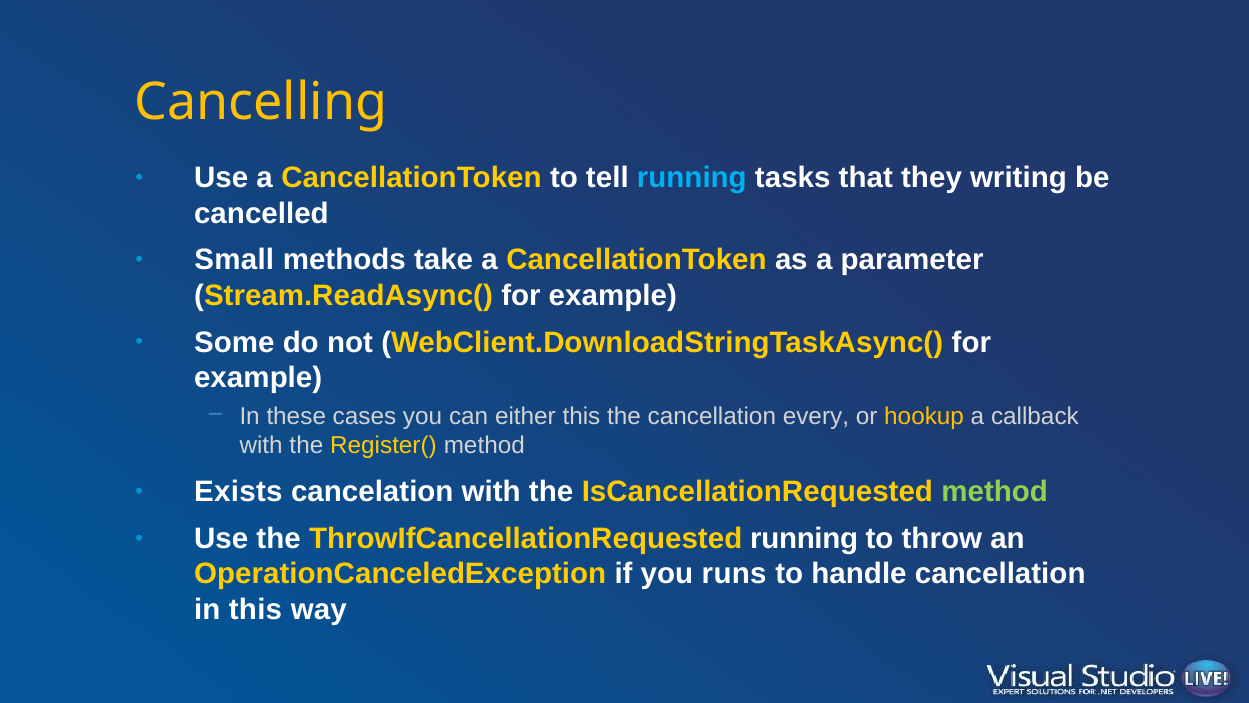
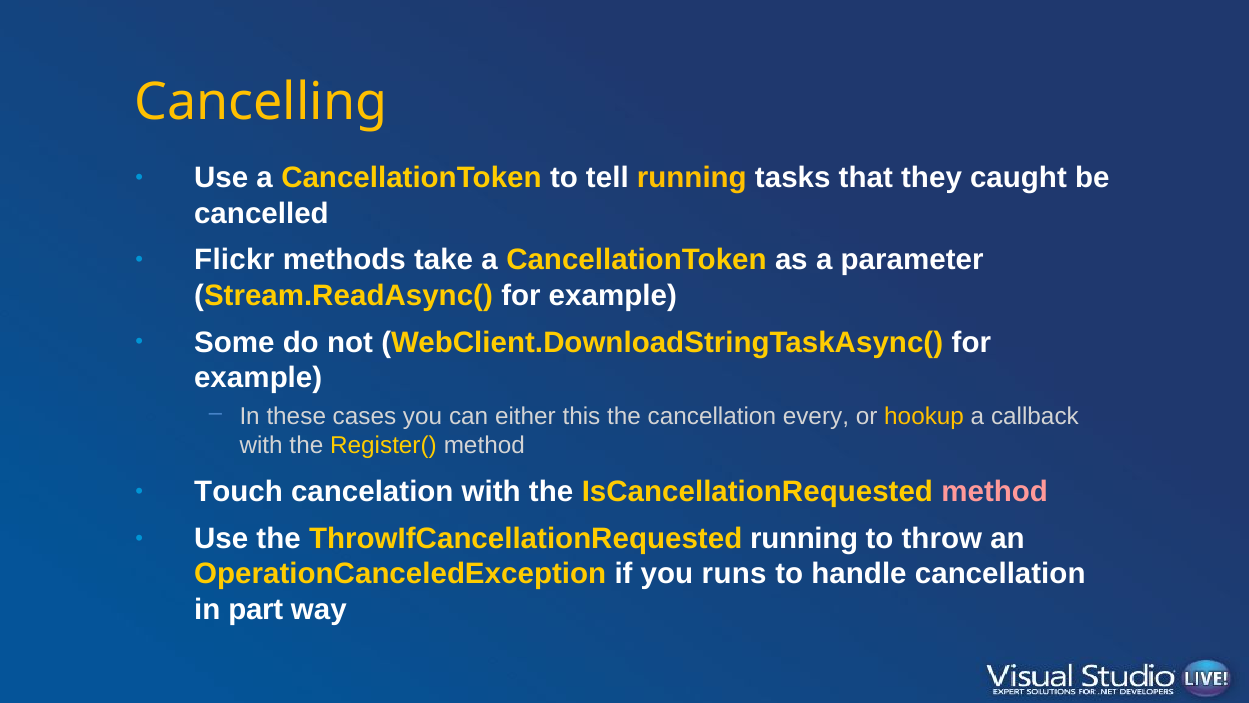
running colour: light blue -> yellow (692, 178)
writing: writing -> caught (1018, 178)
Small: Small -> Flickr (234, 260)
Exists: Exists -> Touch (239, 492)
method colour: light green -> pink (995, 492)
in this: this -> part (256, 609)
